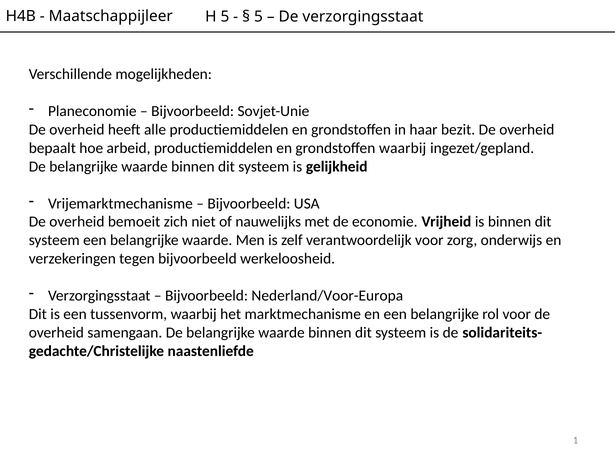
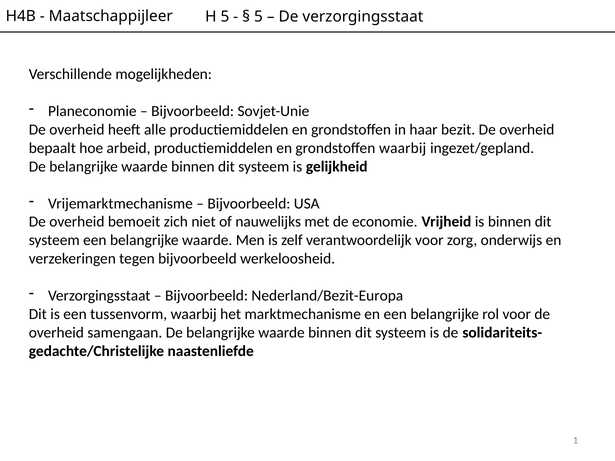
Nederland/Voor-Europa: Nederland/Voor-Europa -> Nederland/Bezit-Europa (327, 296)
